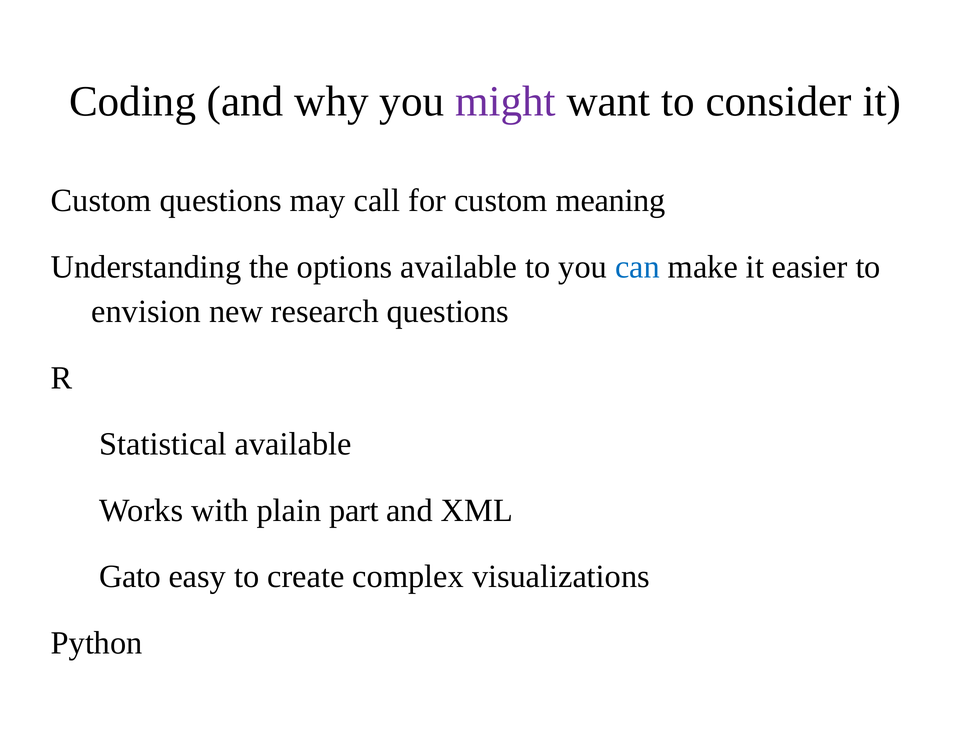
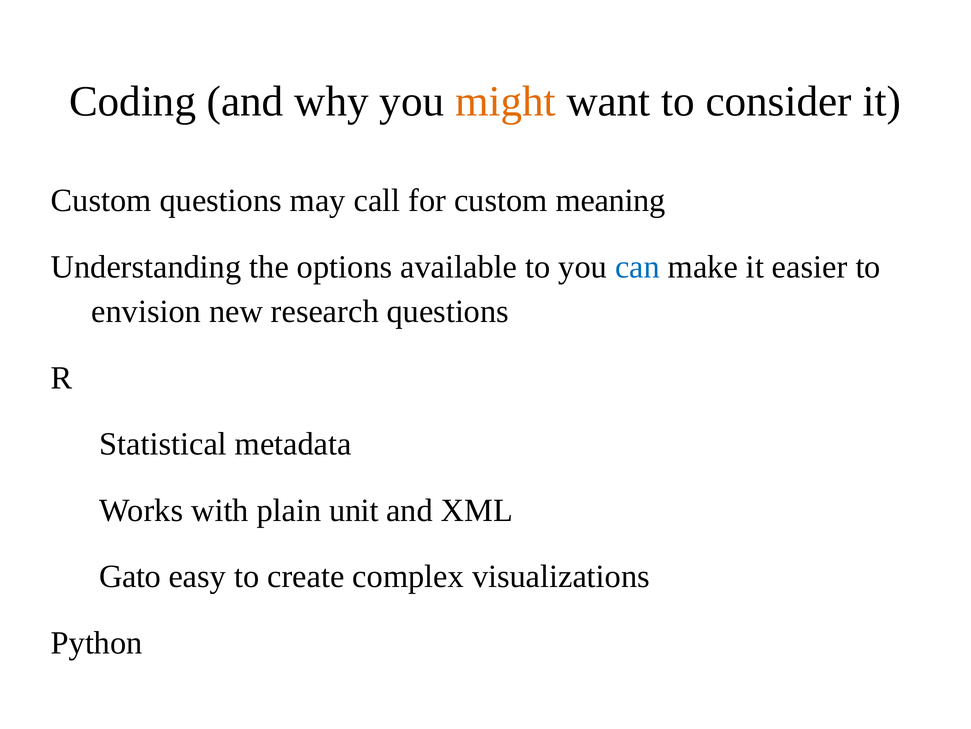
might colour: purple -> orange (505, 102)
Statistical available: available -> metadata (293, 444)
part: part -> unit (354, 510)
